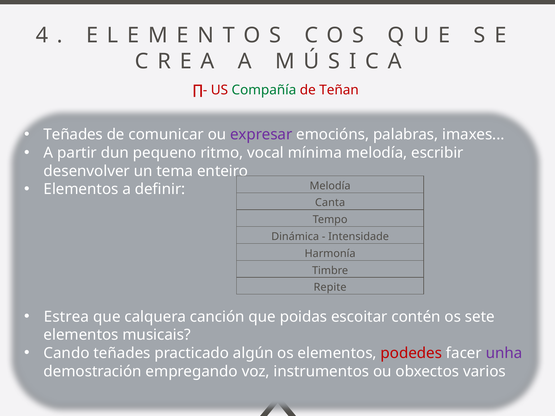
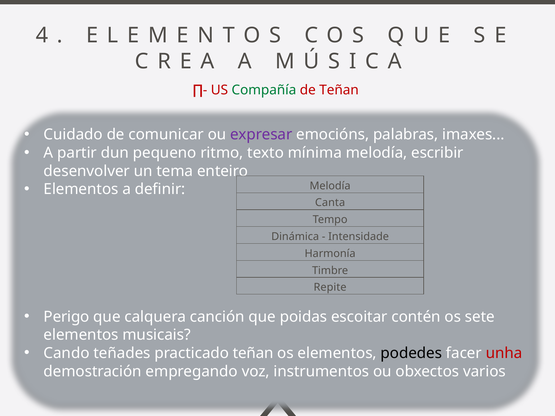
Teñades: Teñades -> Cuidado (73, 135)
vocal: vocal -> texto (266, 153)
Estrea: Estrea -> Perigo (67, 317)
practicado algún: algún -> teñan (253, 353)
podedes colour: red -> black (411, 353)
unha colour: purple -> red (504, 353)
